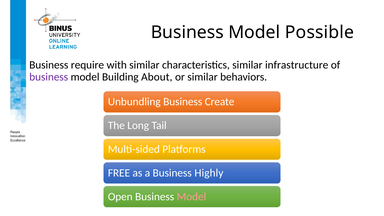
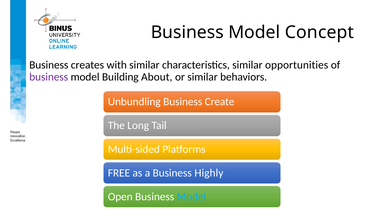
Possible: Possible -> Concept (319, 32)
require: require -> creates (87, 65)
infrastructure: infrastructure -> opportunities (297, 65)
Model colour: pink -> light blue (191, 197)
